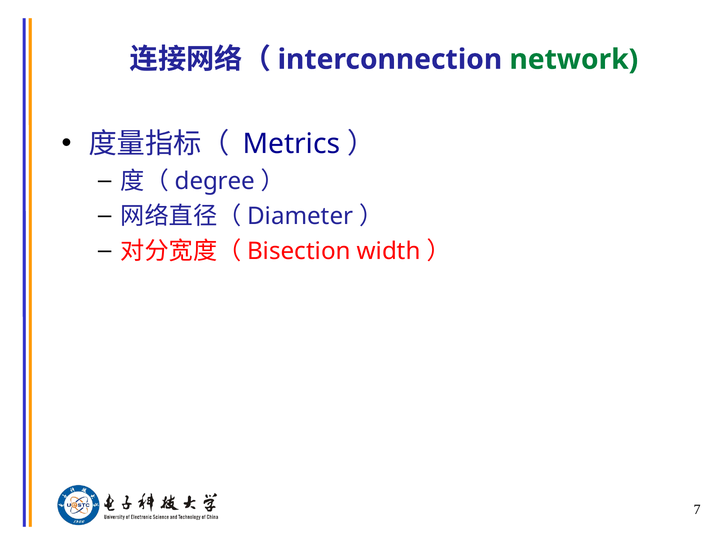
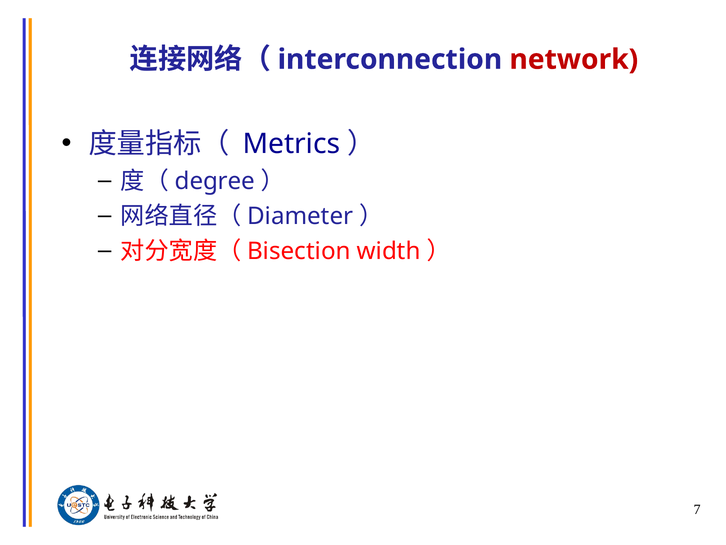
network colour: green -> red (574, 59)
